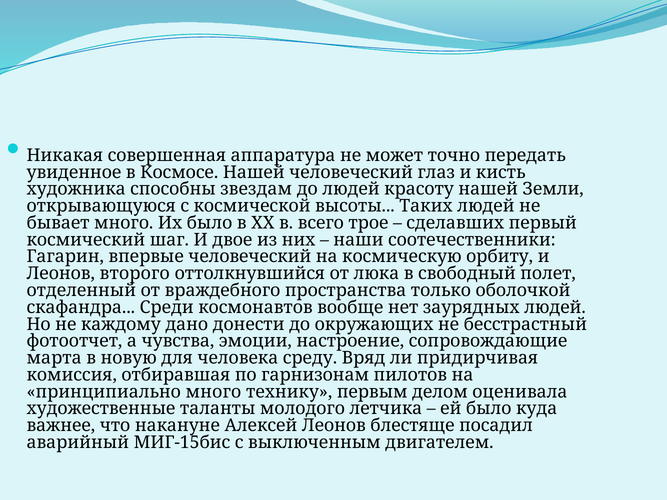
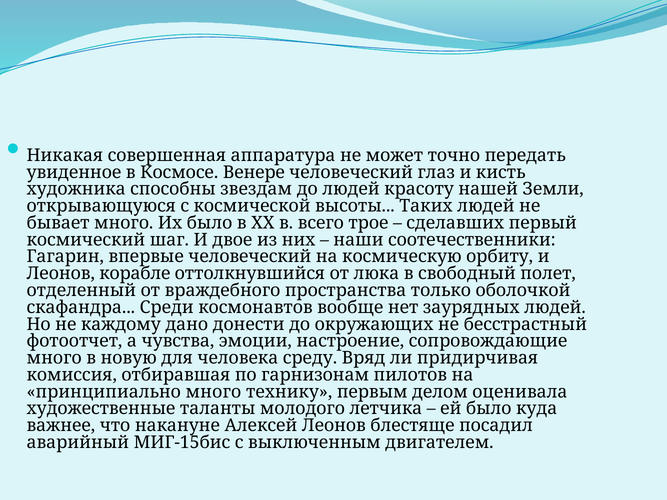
Космосе Нашей: Нашей -> Венере (254, 172)
второго: второго -> корабле (135, 274)
марта: марта -> много (54, 358)
